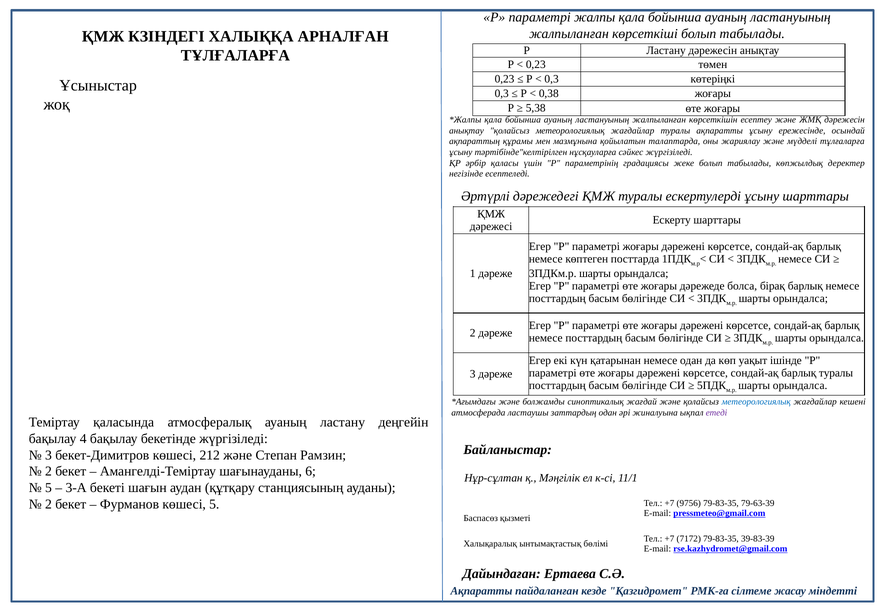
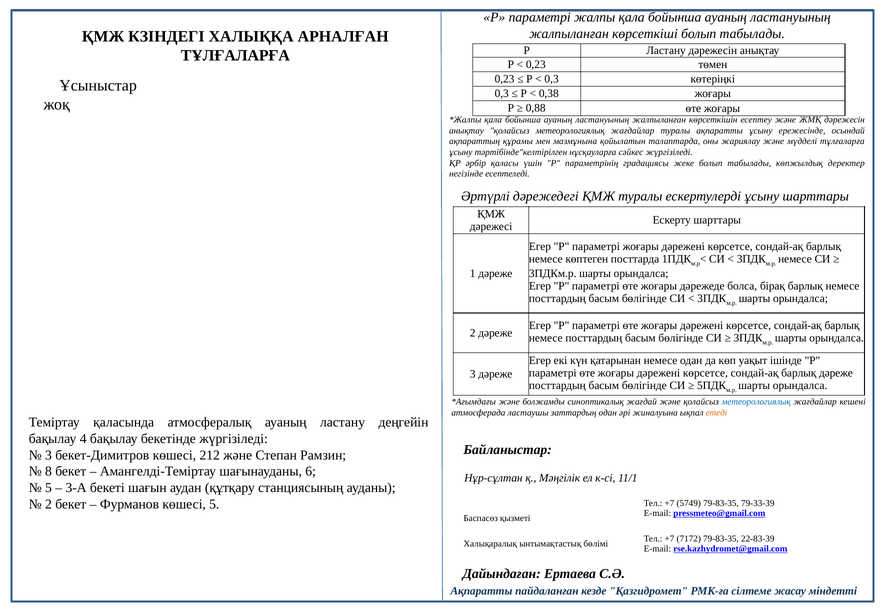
5,38: 5,38 -> 0,88 (536, 108)
барлық туралы: туралы -> дәреже (836, 374)
етеді colour: purple -> orange (717, 413)
2: 2 -> 8 (49, 472)
9756: 9756 -> 5749 (689, 504)
79-63-39: 79-63-39 -> 79-33-39 (758, 504)
39-83-39: 39-83-39 -> 22-83-39 (758, 539)
